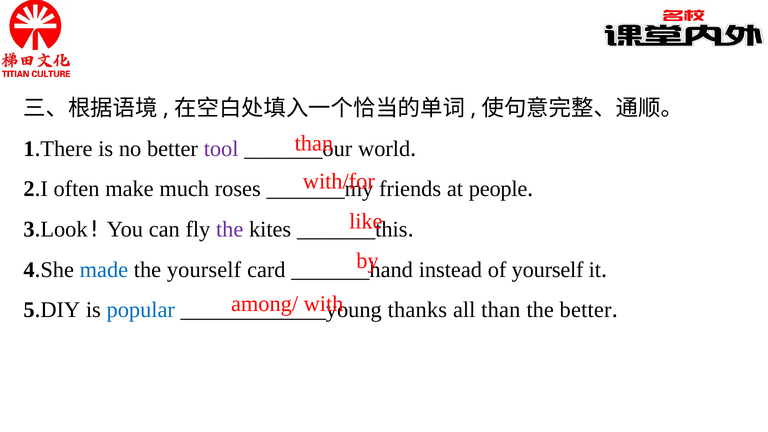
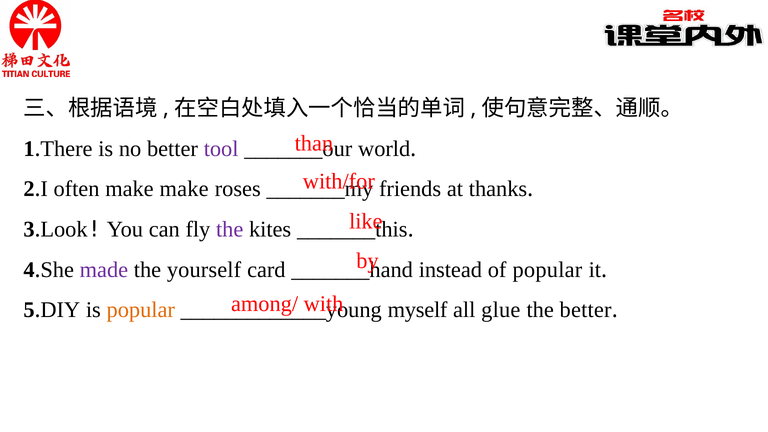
make much: much -> make (184, 189)
people: people -> thanks (498, 189)
made colour: blue -> purple (104, 270)
of yourself: yourself -> popular (547, 270)
popular colour: blue -> orange (141, 310)
thanks: thanks -> myself (418, 310)
all than: than -> glue (501, 310)
